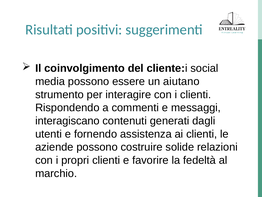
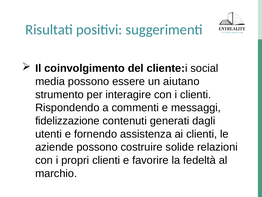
interagiscano: interagiscano -> fidelizzazione (67, 121)
